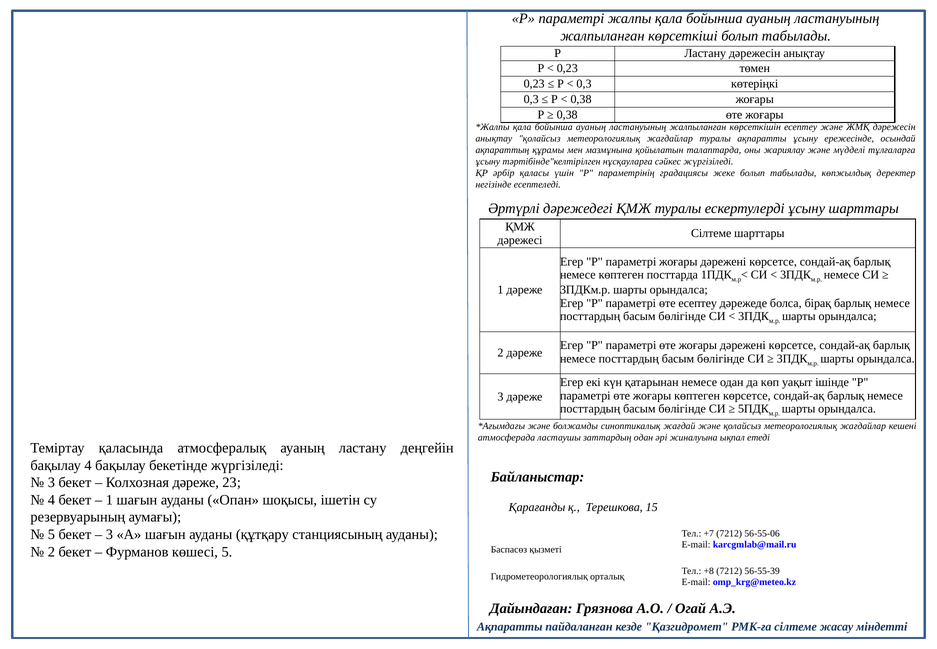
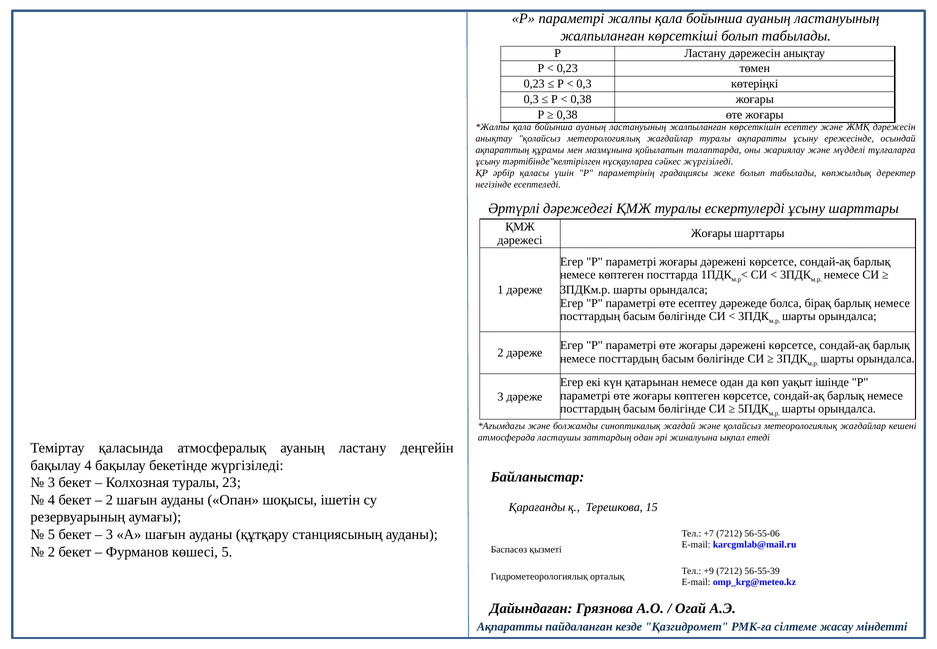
Сілтеме: Сілтеме -> Жоғары (711, 233)
Колхозная дәреже: дәреже -> туралы (196, 482)
1: 1 -> 2 (109, 500)
+8: +8 -> +9 (709, 571)
